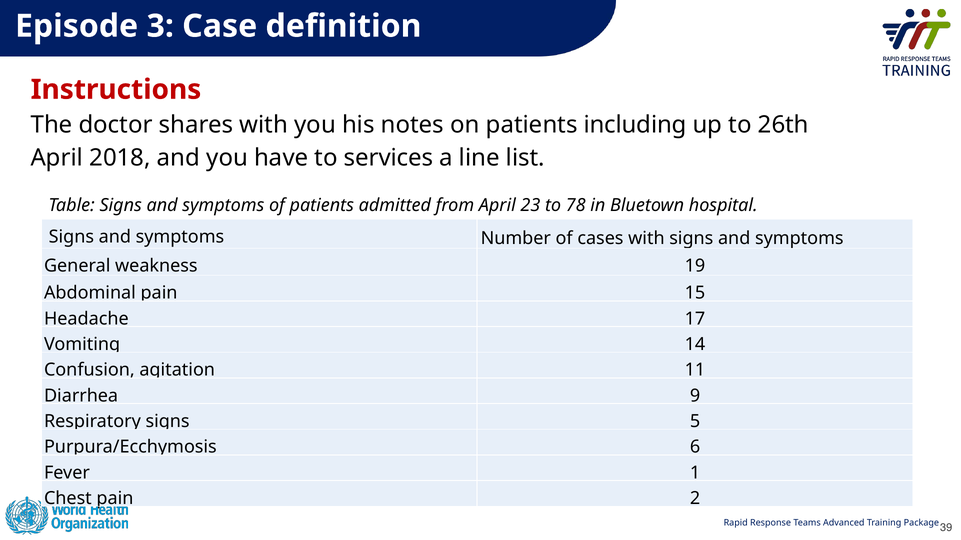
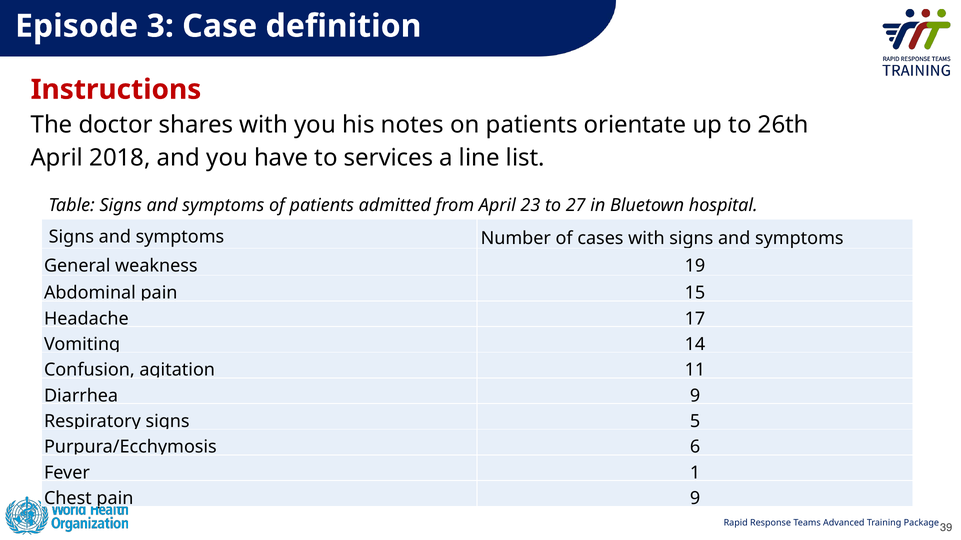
including: including -> orientate (635, 125)
78: 78 -> 27 (576, 206)
pain 2: 2 -> 9 (695, 499)
